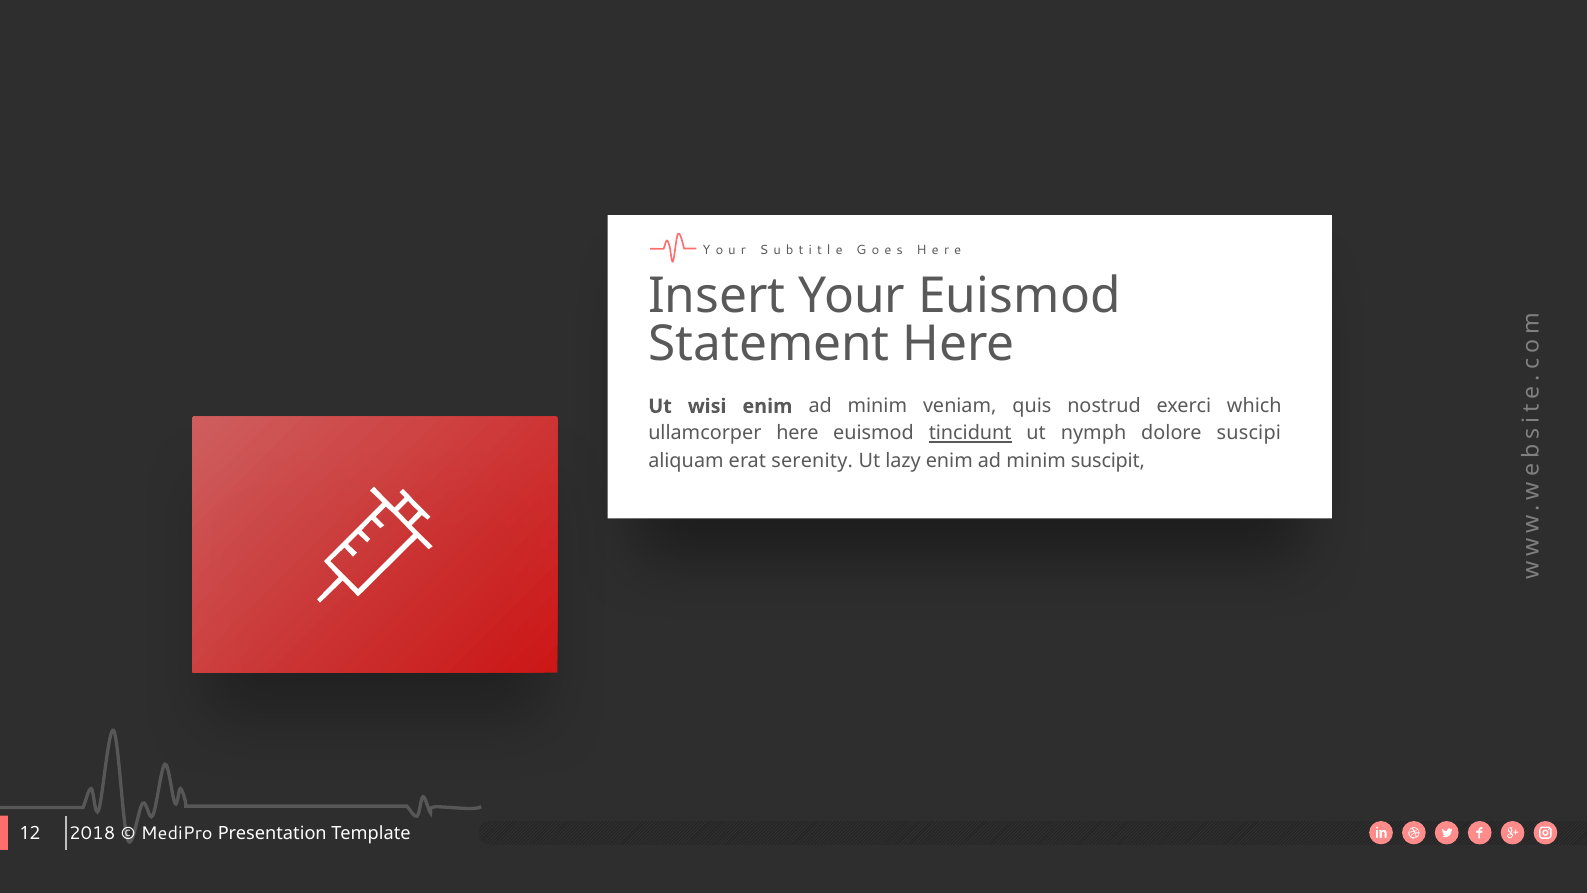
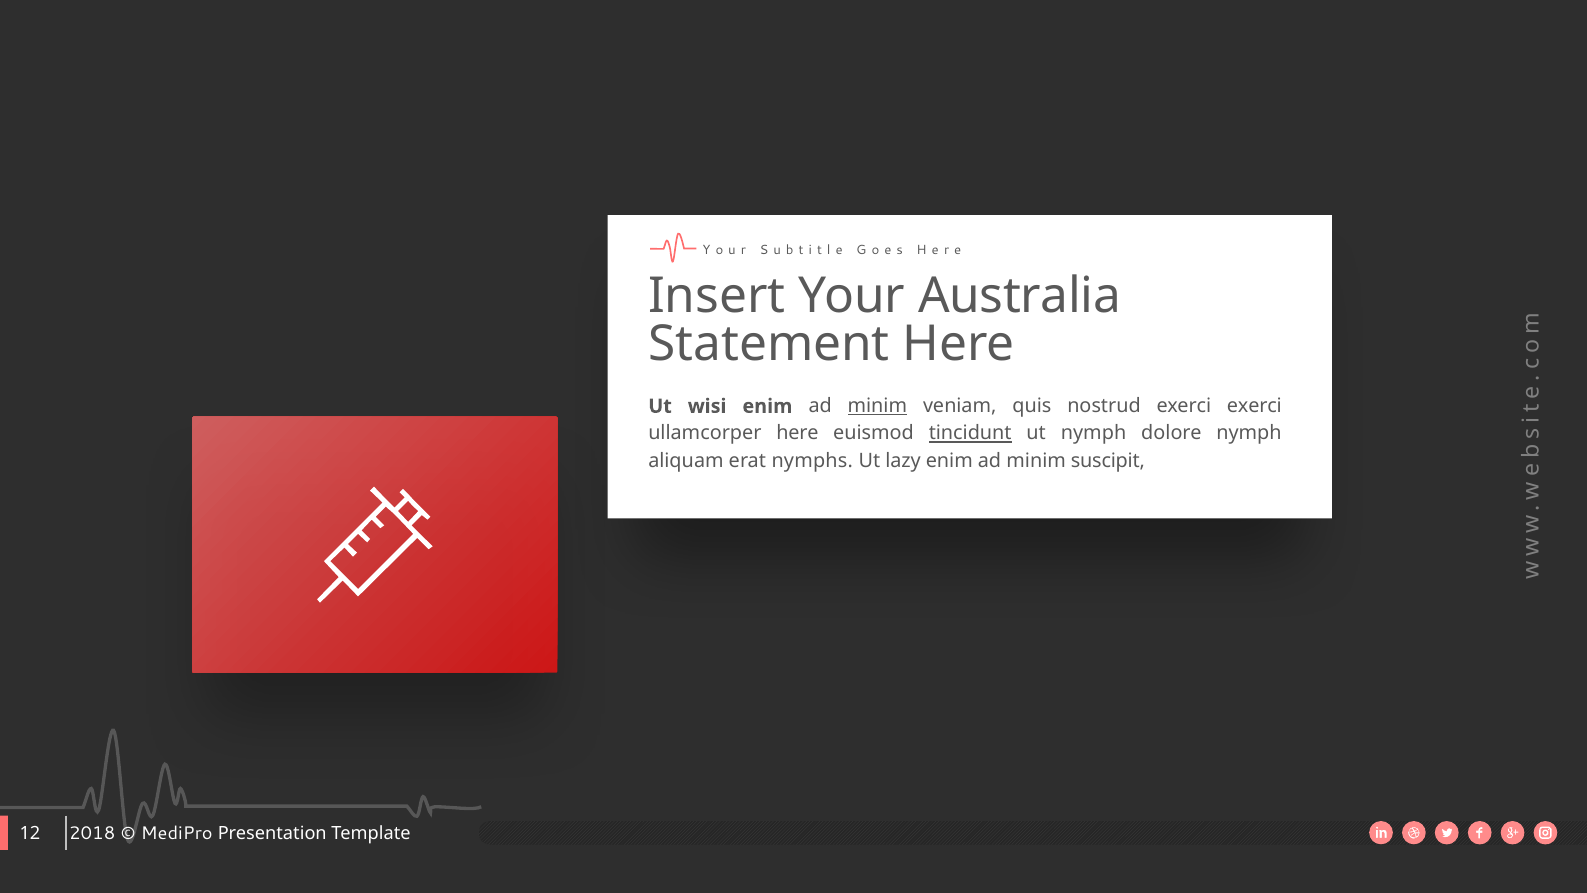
Your Euismod: Euismod -> Australia (1020, 296)
minim underline: none -> present (877, 406)
exerci which: which -> exerci (1254, 406)
dolore suscipi: suscipi -> nymph (1249, 433)
serenity: serenity -> nymphs (812, 460)
